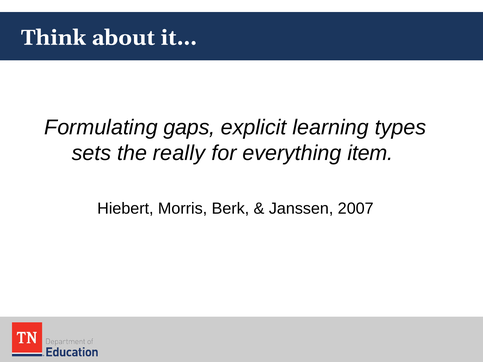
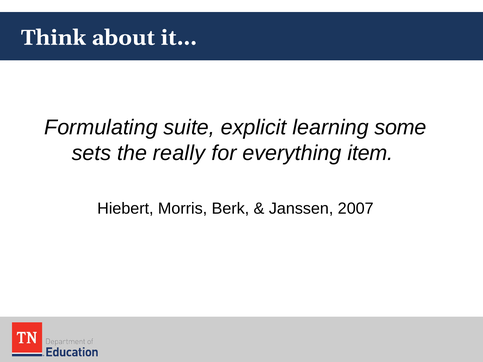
gaps: gaps -> suite (189, 127)
types: types -> some (401, 127)
